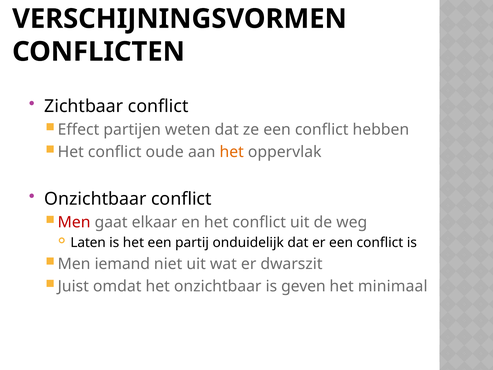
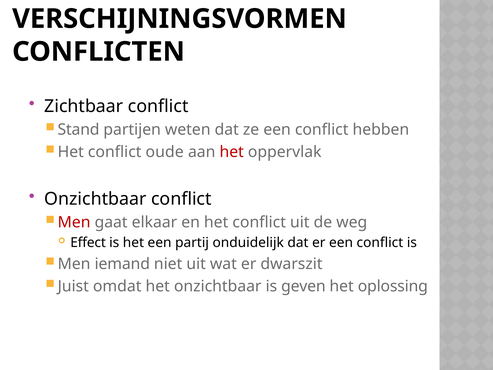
Effect: Effect -> Stand (79, 130)
het colour: orange -> red (232, 152)
Laten: Laten -> Effect (88, 242)
minimaal: minimaal -> oplossing (393, 286)
